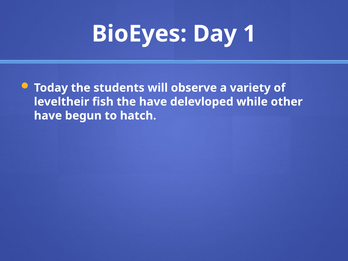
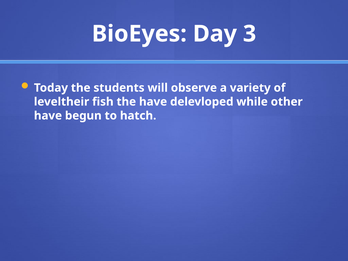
1: 1 -> 3 (250, 34)
